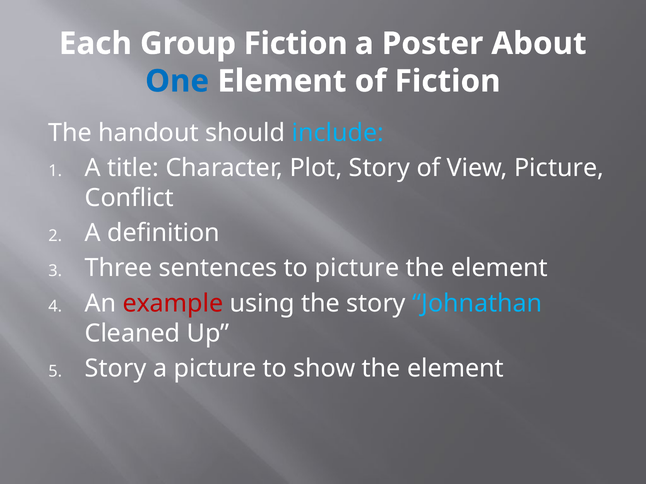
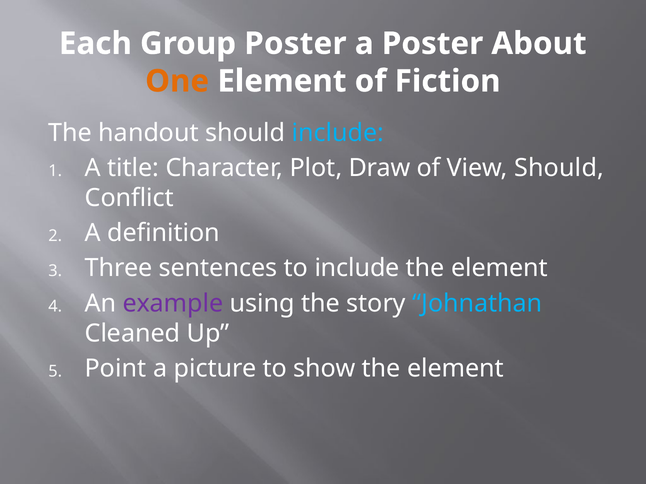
Group Fiction: Fiction -> Poster (295, 44)
One colour: blue -> orange (177, 81)
Plot Story: Story -> Draw (380, 168)
View Picture: Picture -> Should (559, 168)
to picture: picture -> include (357, 268)
example colour: red -> purple (173, 304)
Story: Story -> Point (116, 369)
